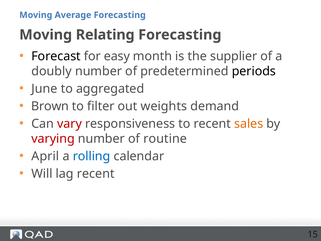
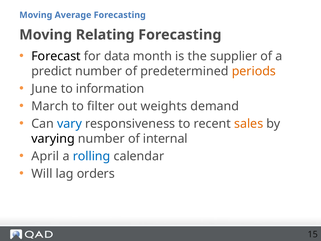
easy: easy -> data (117, 56)
doubly: doubly -> predict (52, 71)
periods colour: black -> orange (254, 71)
aggregated: aggregated -> information (110, 89)
Brown: Brown -> March (50, 106)
vary colour: red -> blue (70, 124)
varying colour: red -> black (53, 139)
routine: routine -> internal (165, 139)
lag recent: recent -> orders (96, 174)
